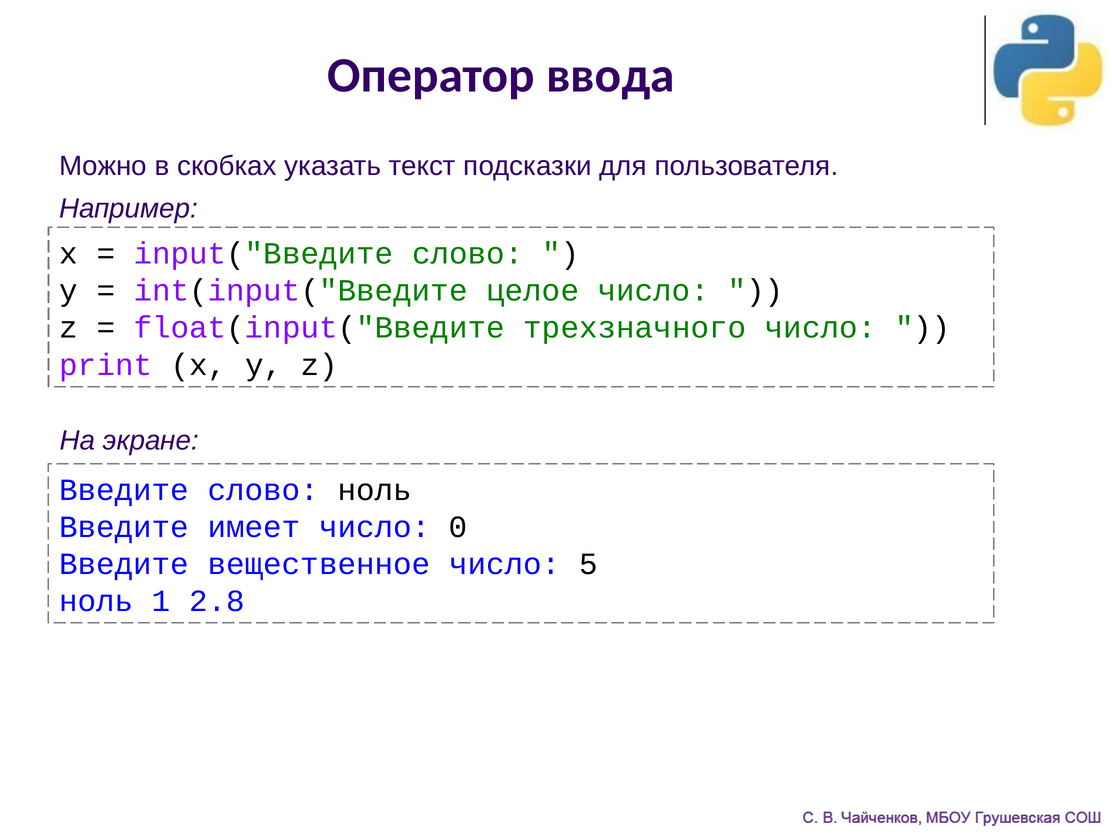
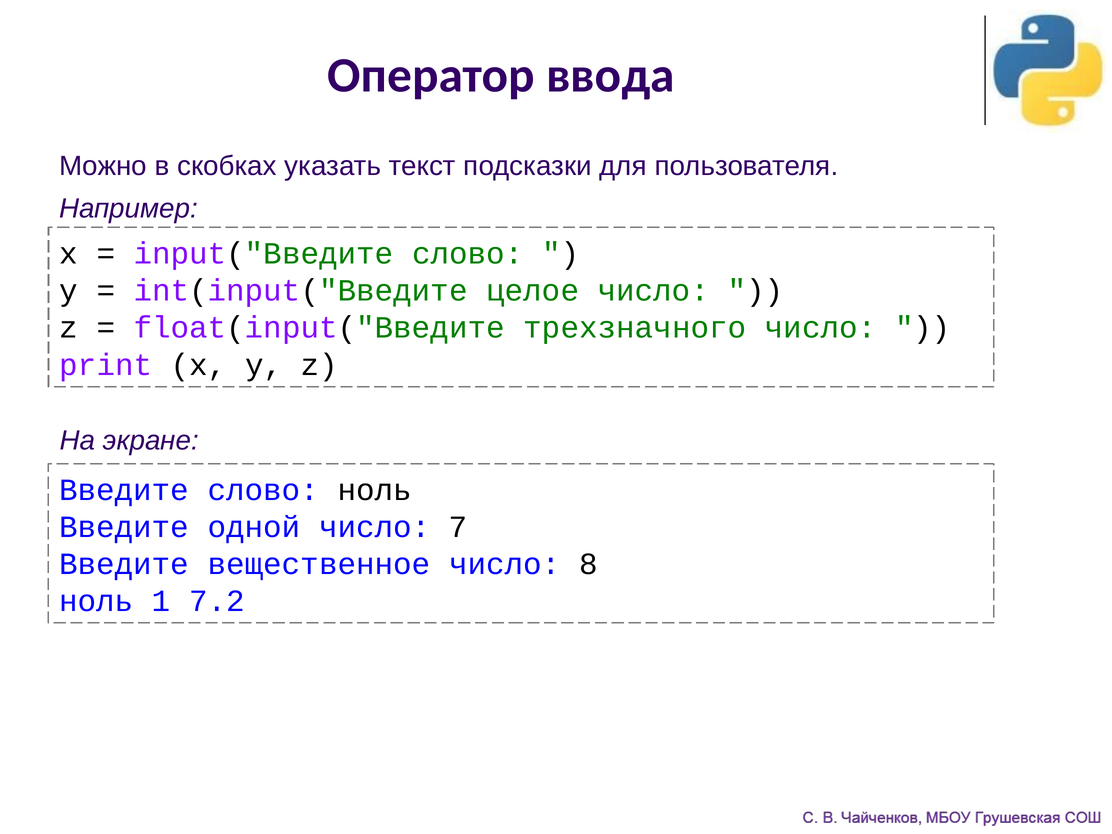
имеет: имеет -> одной (254, 527)
0: 0 -> 7 (458, 527)
5: 5 -> 8 (588, 564)
2.8: 2.8 -> 7.2 (217, 601)
